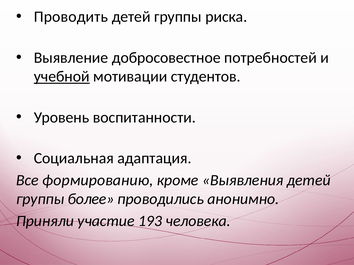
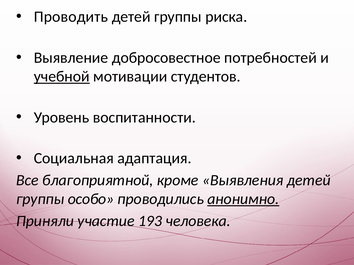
формированию: формированию -> благоприятной (98, 181)
более: более -> особо (91, 199)
анонимно underline: none -> present (243, 199)
